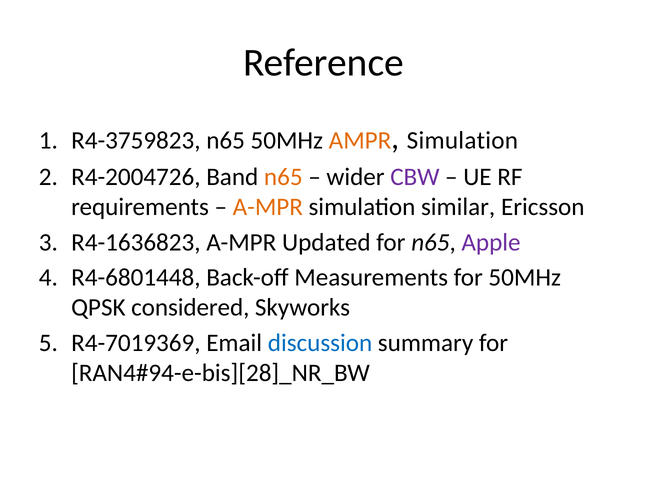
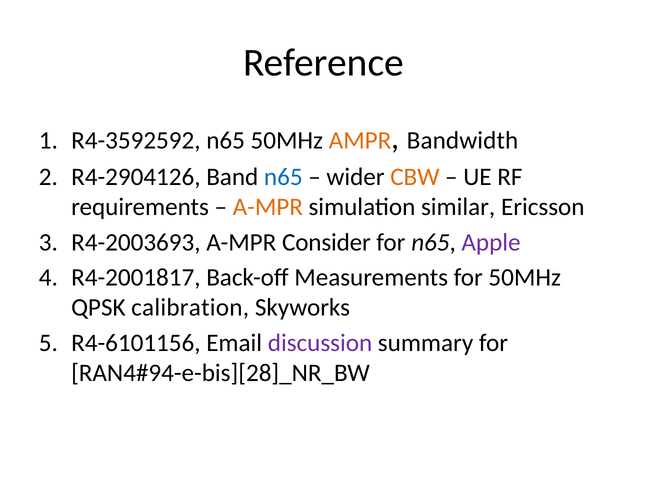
R4-3759823: R4-3759823 -> R4-3592592 (136, 141)
Simulation: Simulation -> Bandwidth (462, 141)
R4-2004726: R4-2004726 -> R4-2904126 (136, 177)
n65 colour: orange -> blue (283, 177)
CBW colour: purple -> orange (415, 177)
R4-1636823: R4-1636823 -> R4-2003693 (136, 242)
Updated: Updated -> Consider (326, 242)
R4-6801448: R4-6801448 -> R4-2001817 (136, 278)
considered: considered -> calibration (190, 308)
R4-7019369: R4-7019369 -> R4-6101156 (136, 343)
discussion colour: blue -> purple (320, 343)
